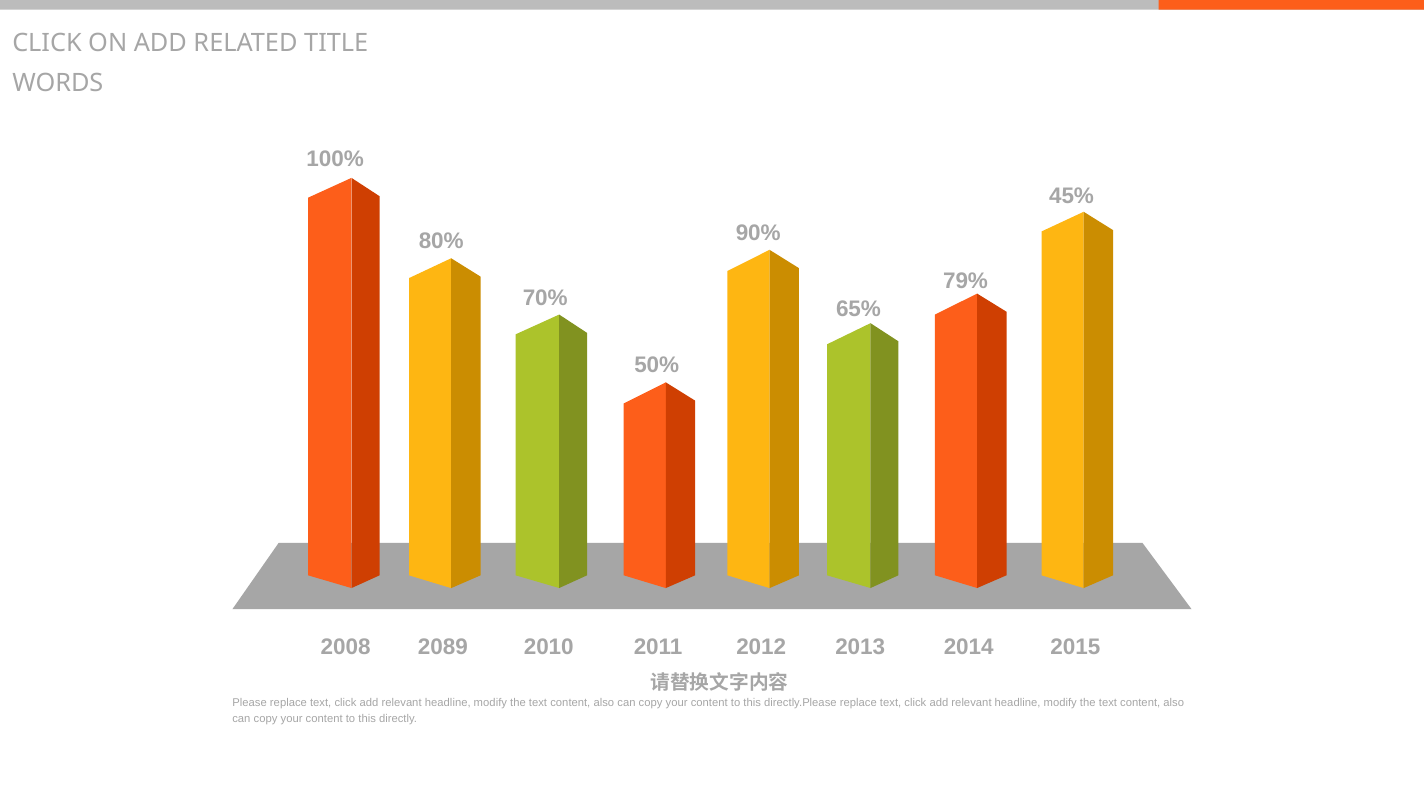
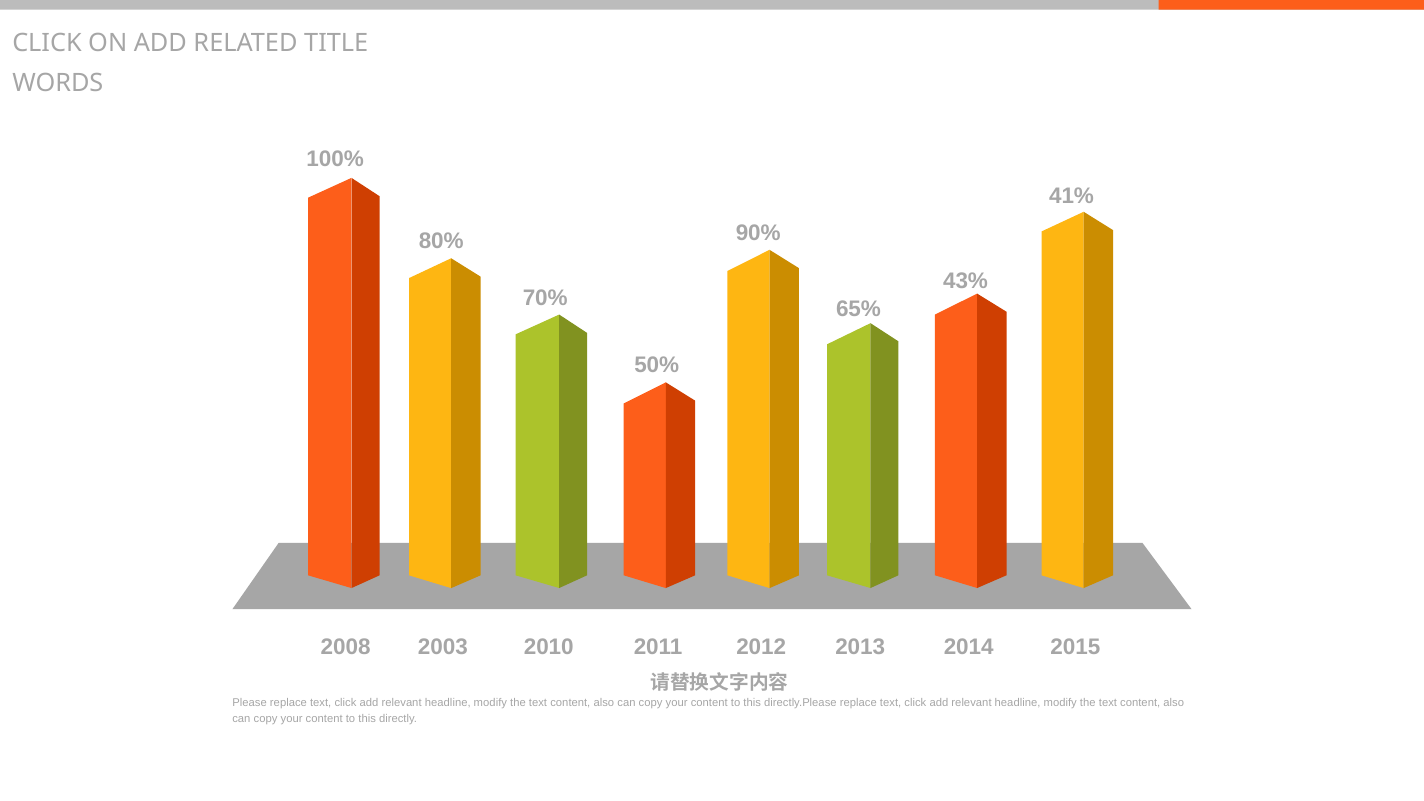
45%: 45% -> 41% (1072, 196)
79%: 79% -> 43% (966, 281)
2089: 2089 -> 2003 (443, 647)
